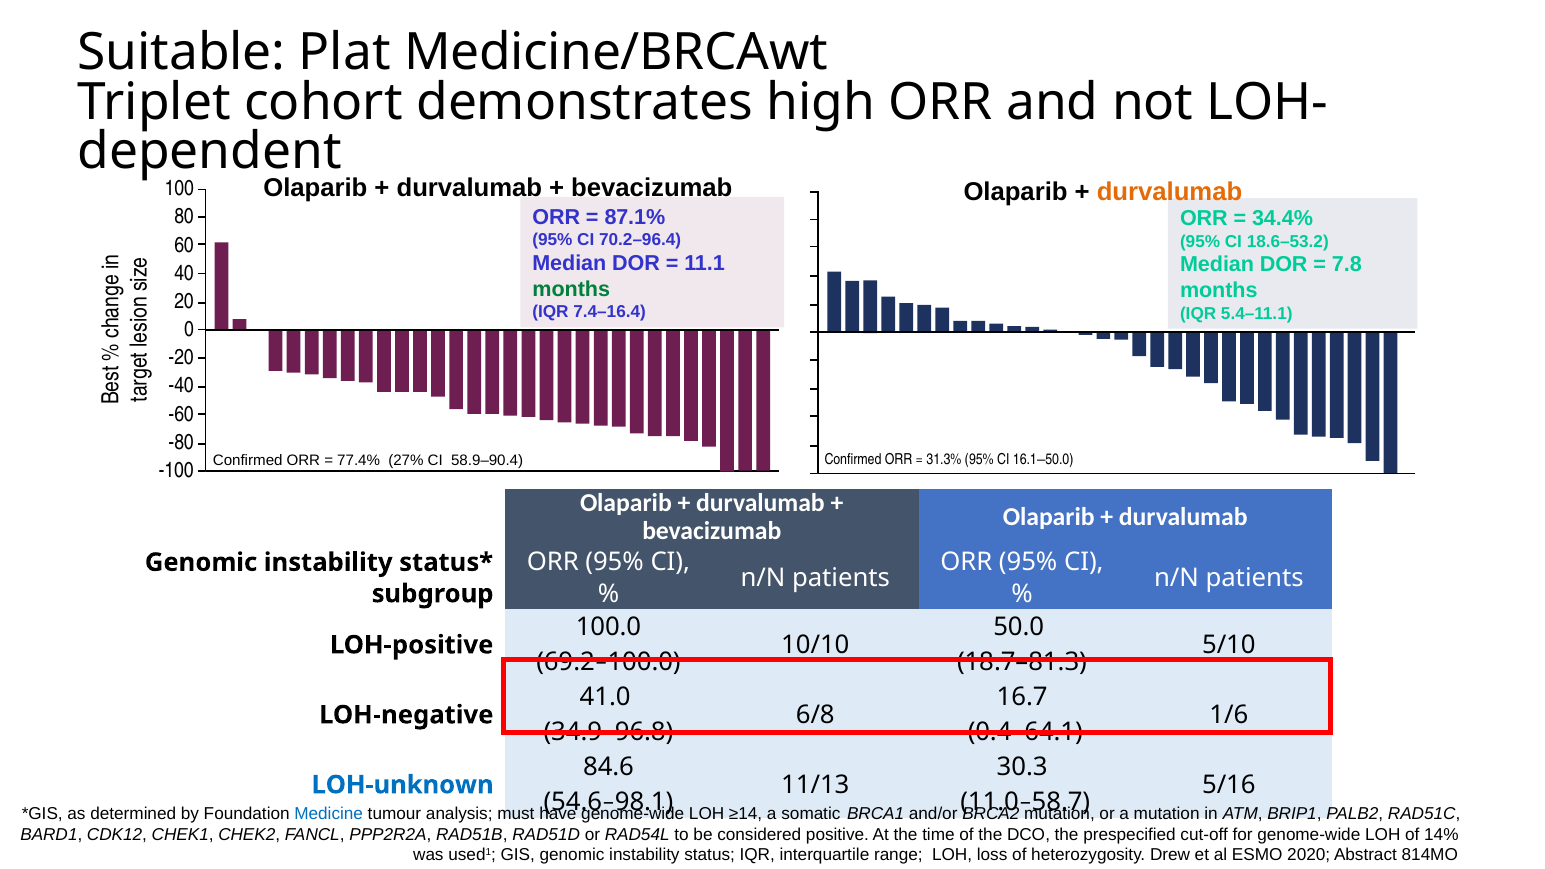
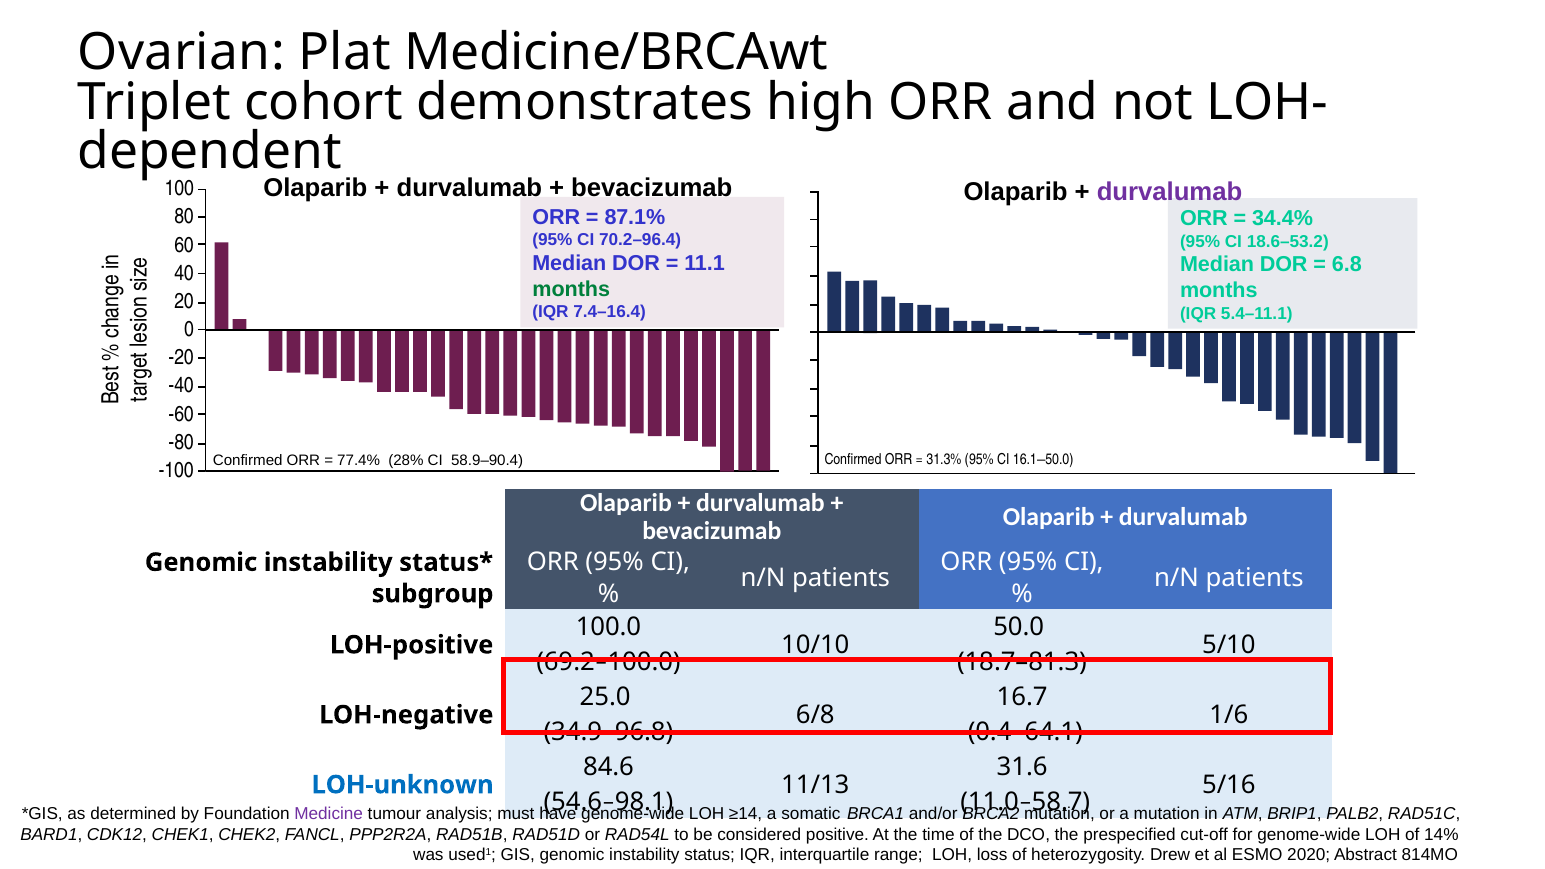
Suitable: Suitable -> Ovarian (181, 53)
durvalumab colour: orange -> purple (1170, 192)
7.8: 7.8 -> 6.8 (1347, 265)
27%: 27% -> 28% (406, 460)
41.0: 41.0 -> 25.0 (605, 697)
30.3: 30.3 -> 31.6 (1022, 767)
Medicine colour: blue -> purple (329, 814)
